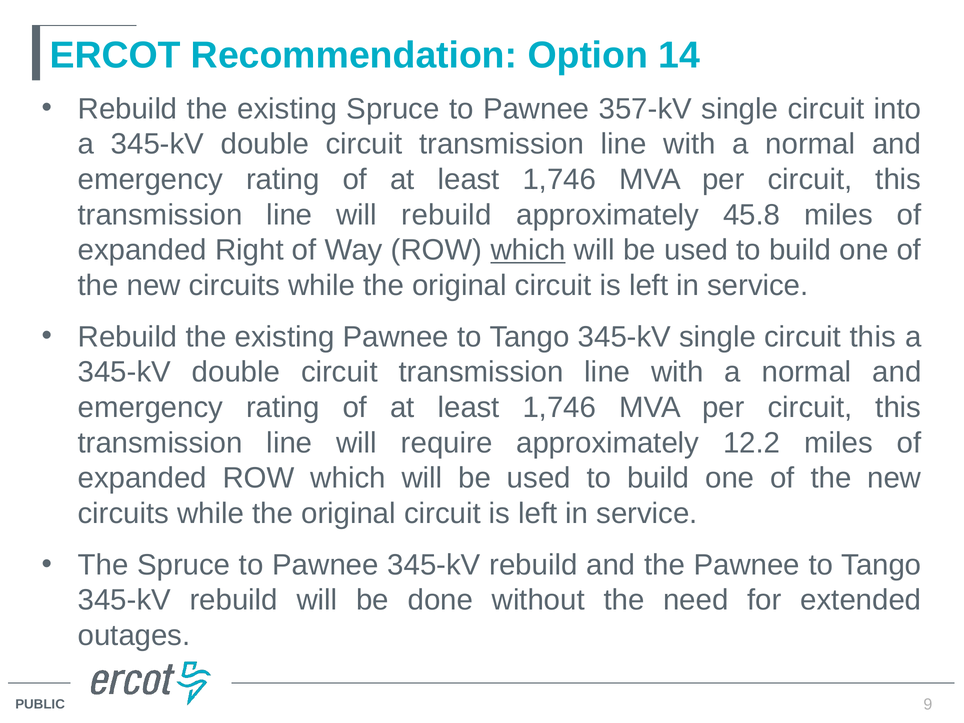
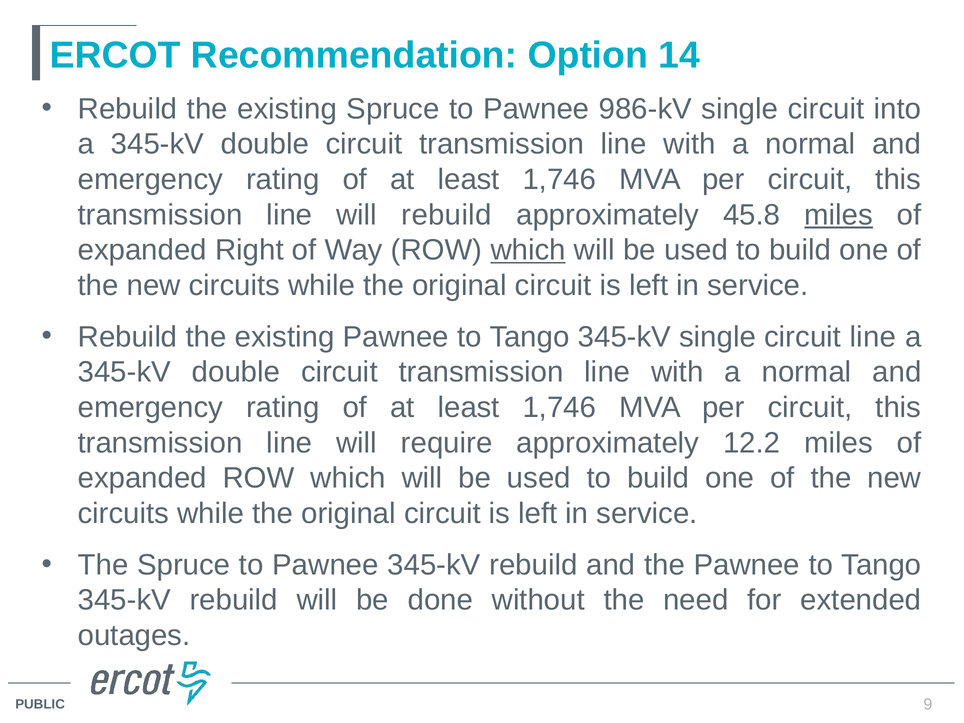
357-kV: 357-kV -> 986-kV (645, 109)
miles underline: none -> present (839, 215)
single circuit this: this -> line (873, 337)
